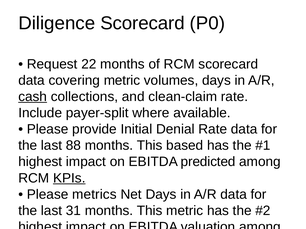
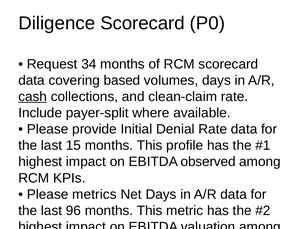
22: 22 -> 34 (89, 64)
covering metric: metric -> based (122, 80)
88: 88 -> 15 (73, 146)
based: based -> profile (185, 146)
predicted: predicted -> observed (208, 162)
KPIs underline: present -> none (69, 178)
31: 31 -> 96 (73, 211)
